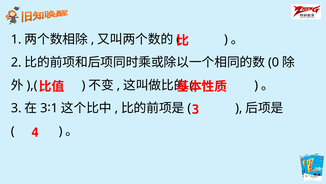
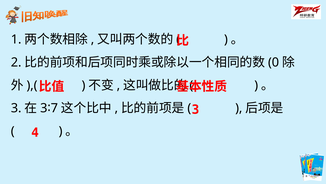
3 1: 1 -> 7 (54, 108)
